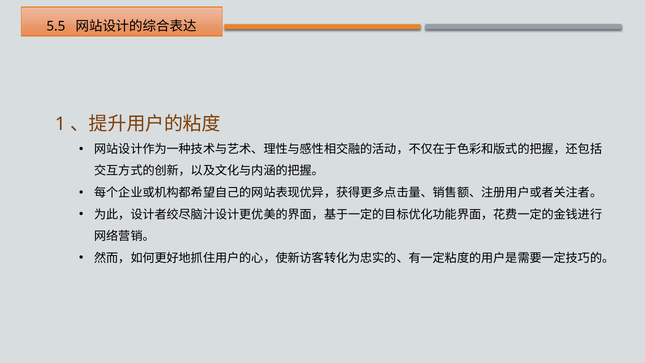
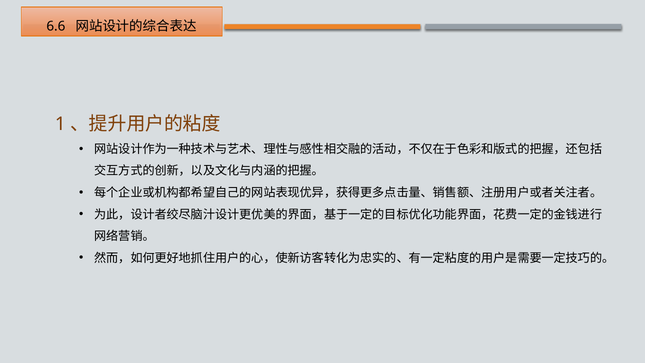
5.5: 5.5 -> 6.6 (56, 26)
